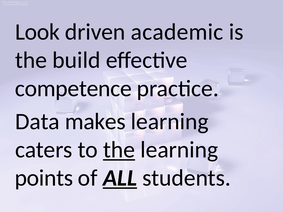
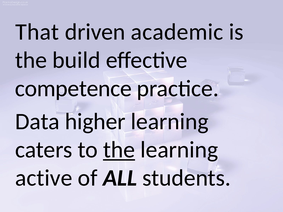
Look: Look -> That (37, 32)
makes: makes -> higher (95, 122)
points: points -> active (44, 178)
ALL underline: present -> none (120, 178)
